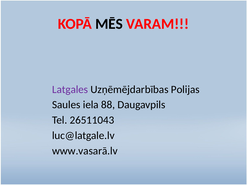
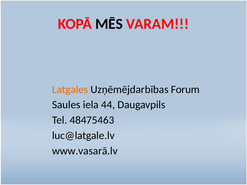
Latgales colour: purple -> orange (70, 90)
Polijas: Polijas -> Forum (185, 90)
88: 88 -> 44 (108, 105)
26511043: 26511043 -> 48475463 (92, 120)
